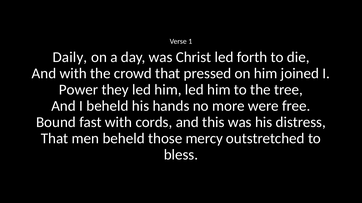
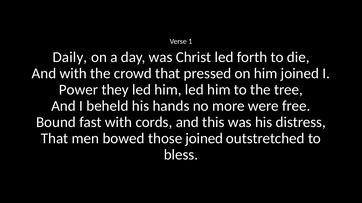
men beheld: beheld -> bowed (124, 139)
those mercy: mercy -> joined (204, 139)
